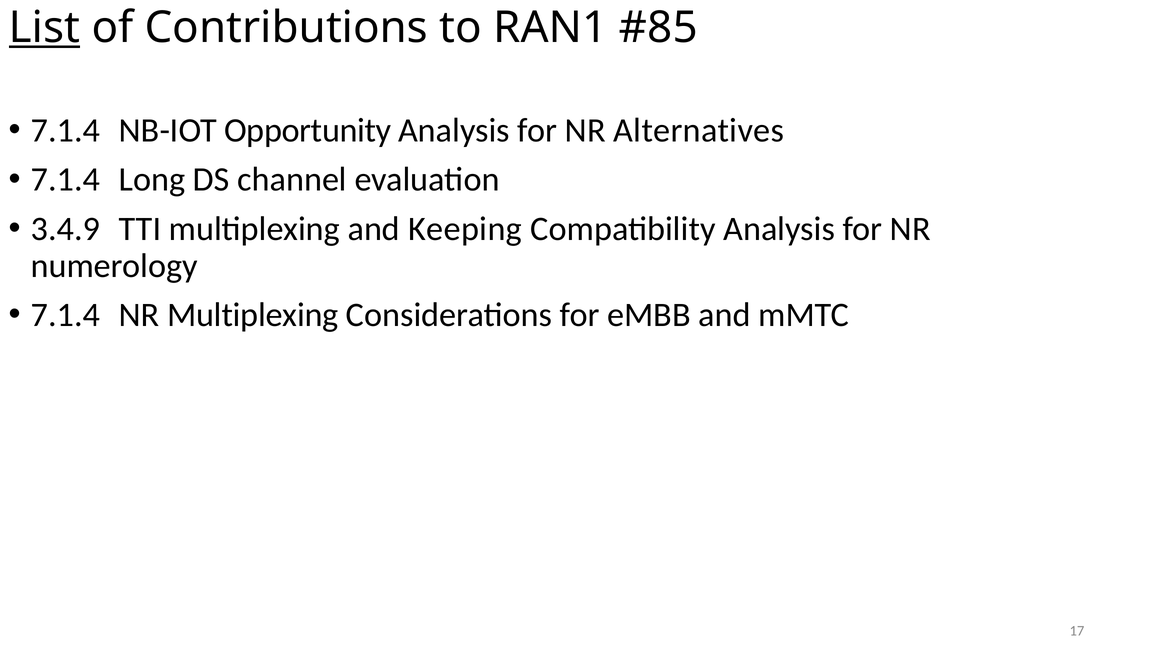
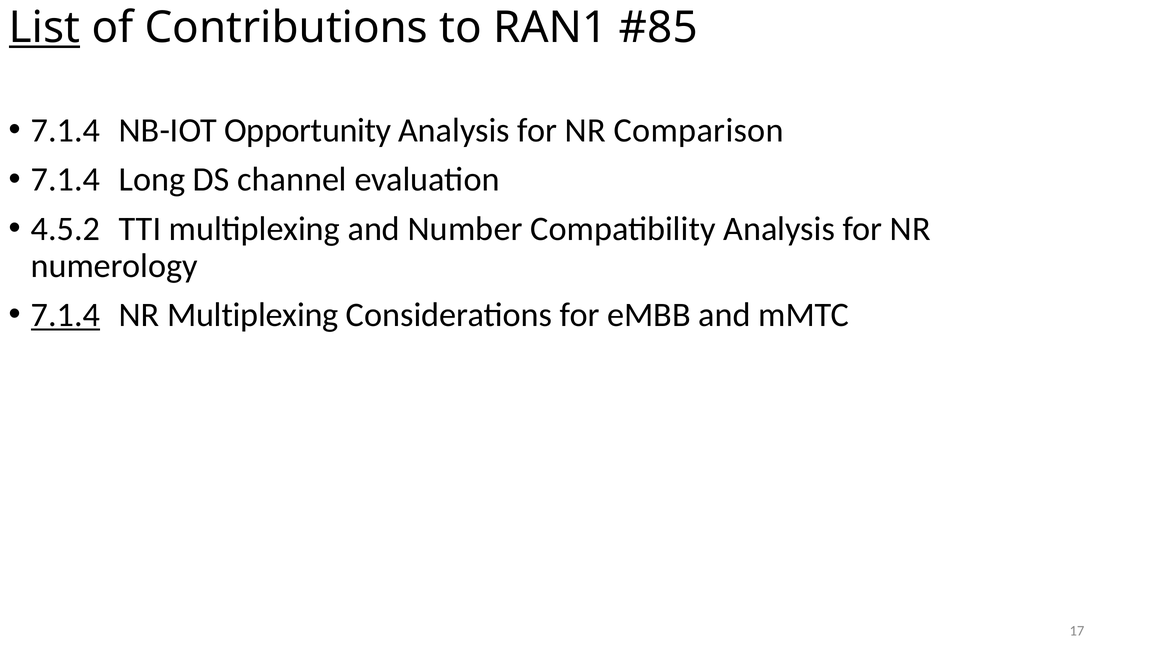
Alternatives: Alternatives -> Comparison (699, 130)
3.4.9: 3.4.9 -> 4.5.2 (65, 229)
Keeping: Keeping -> Number (465, 229)
7.1.4 underline: none -> present (65, 315)
